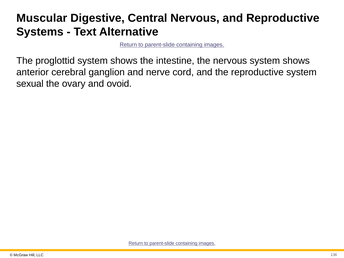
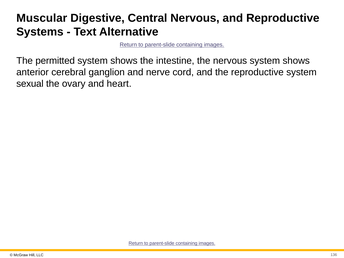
proglottid: proglottid -> permitted (55, 61)
ovoid: ovoid -> heart (119, 84)
